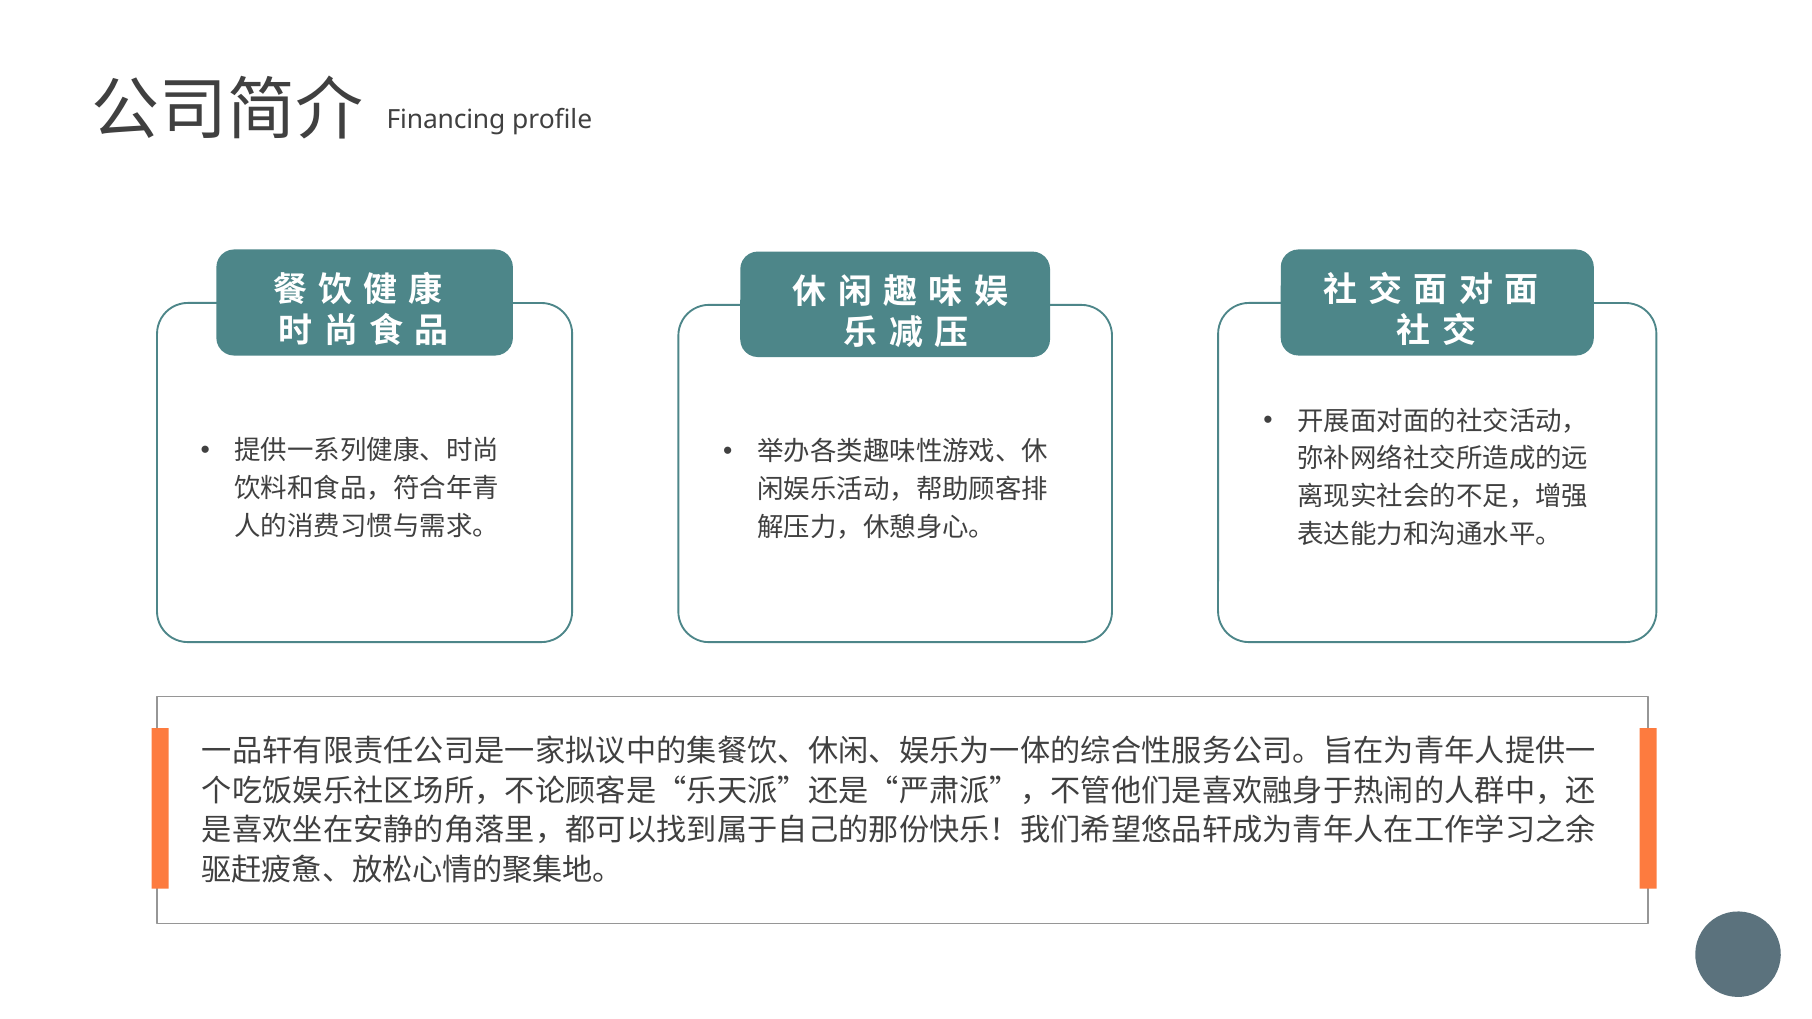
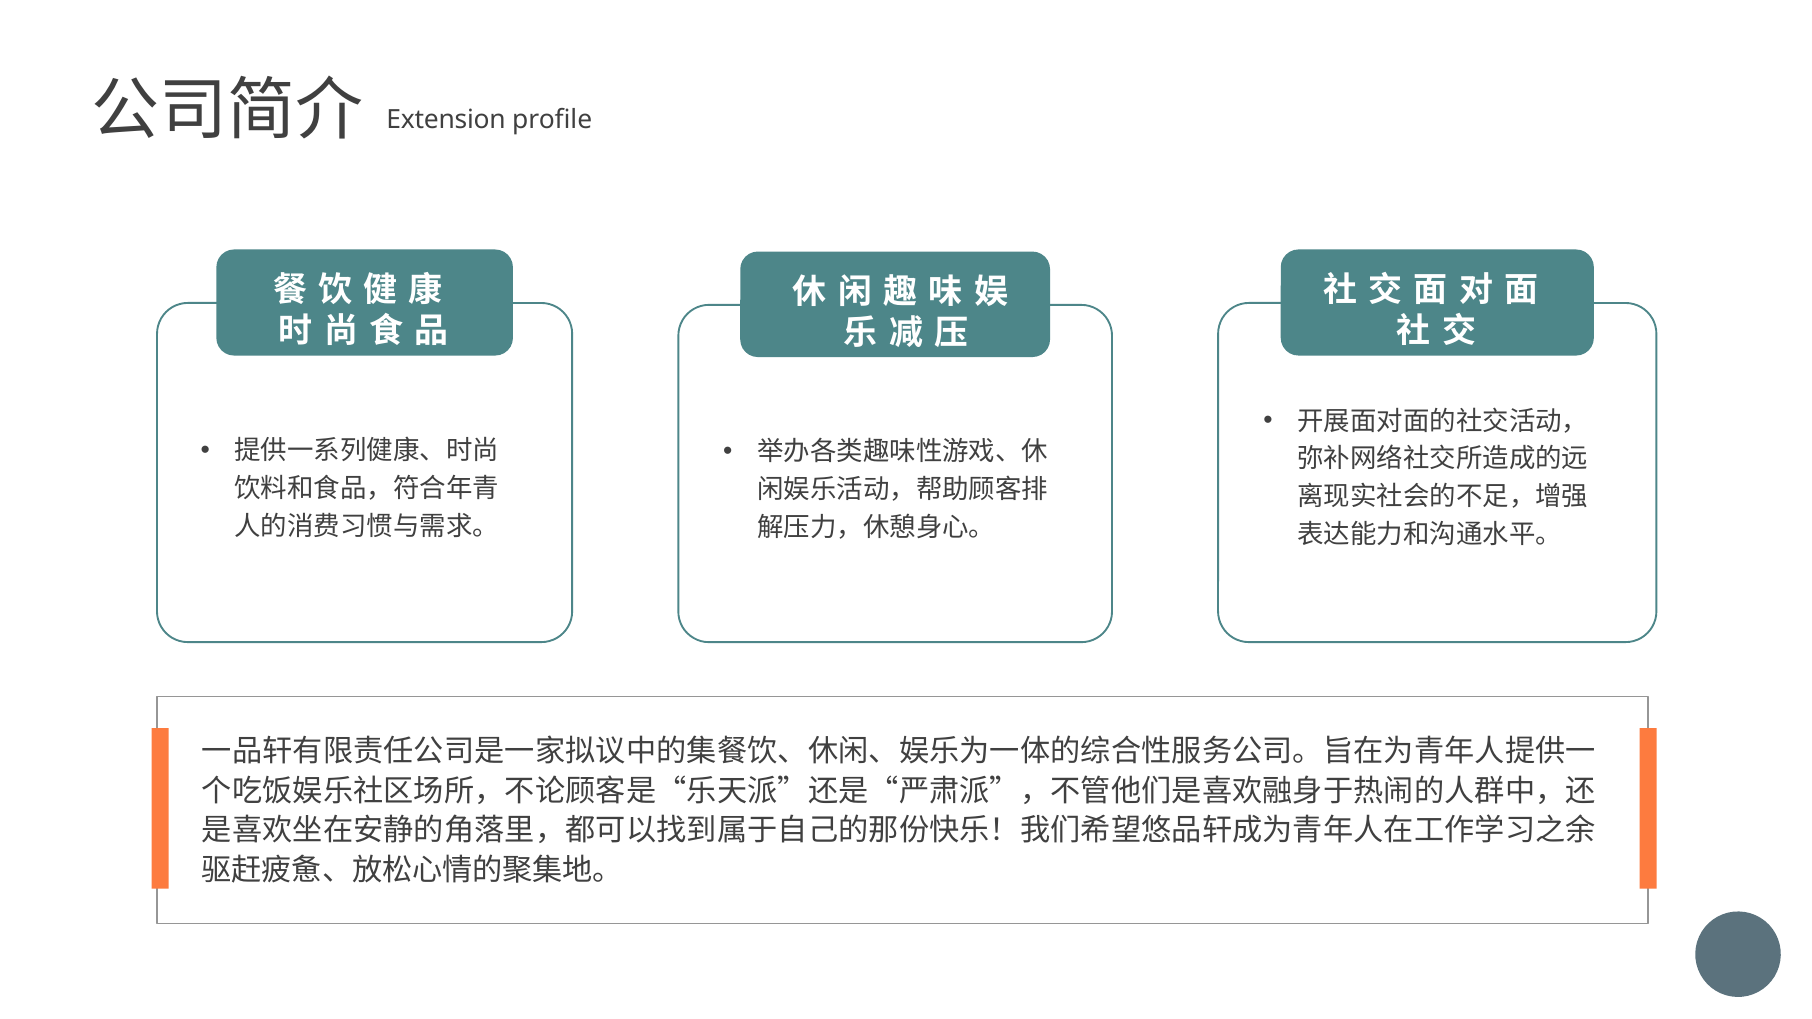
Financing: Financing -> Extension (446, 120)
